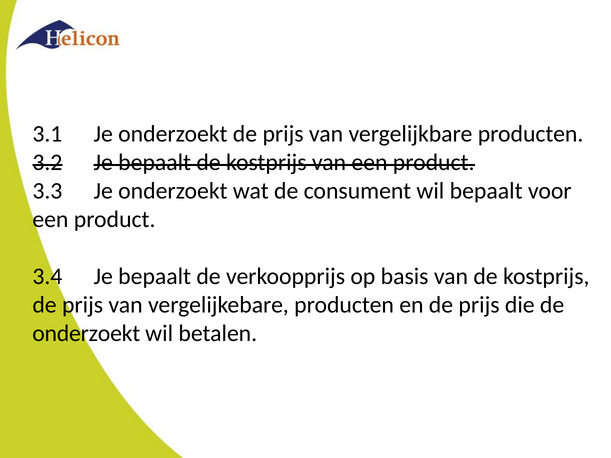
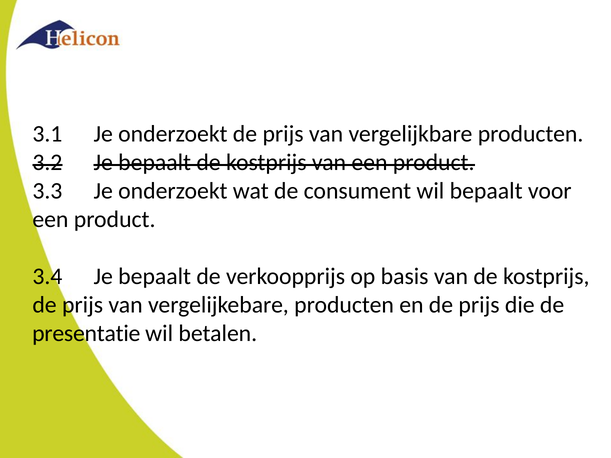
onderzoekt: onderzoekt -> presentatie (86, 334)
